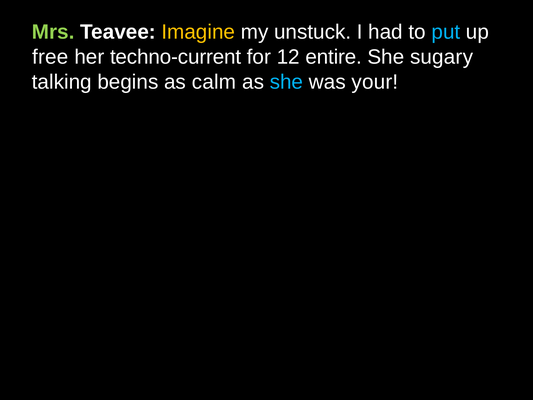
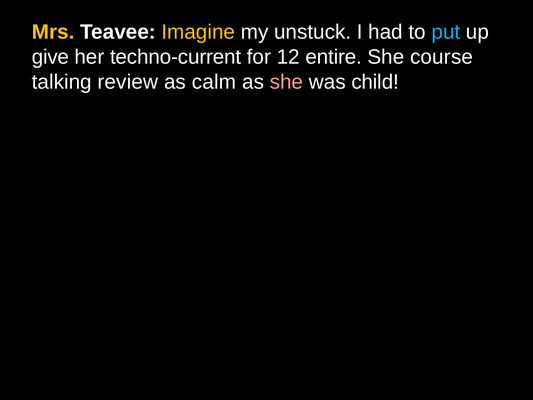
Mrs colour: light green -> yellow (53, 32)
free: free -> give (50, 57)
sugary: sugary -> course (442, 57)
begins: begins -> review (128, 82)
she colour: light blue -> pink (286, 82)
your: your -> child (375, 82)
